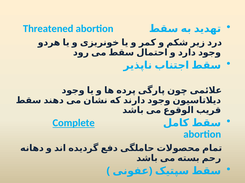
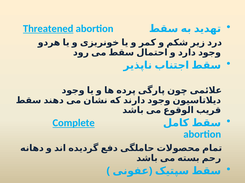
Threatened underline: none -> present (48, 29)
